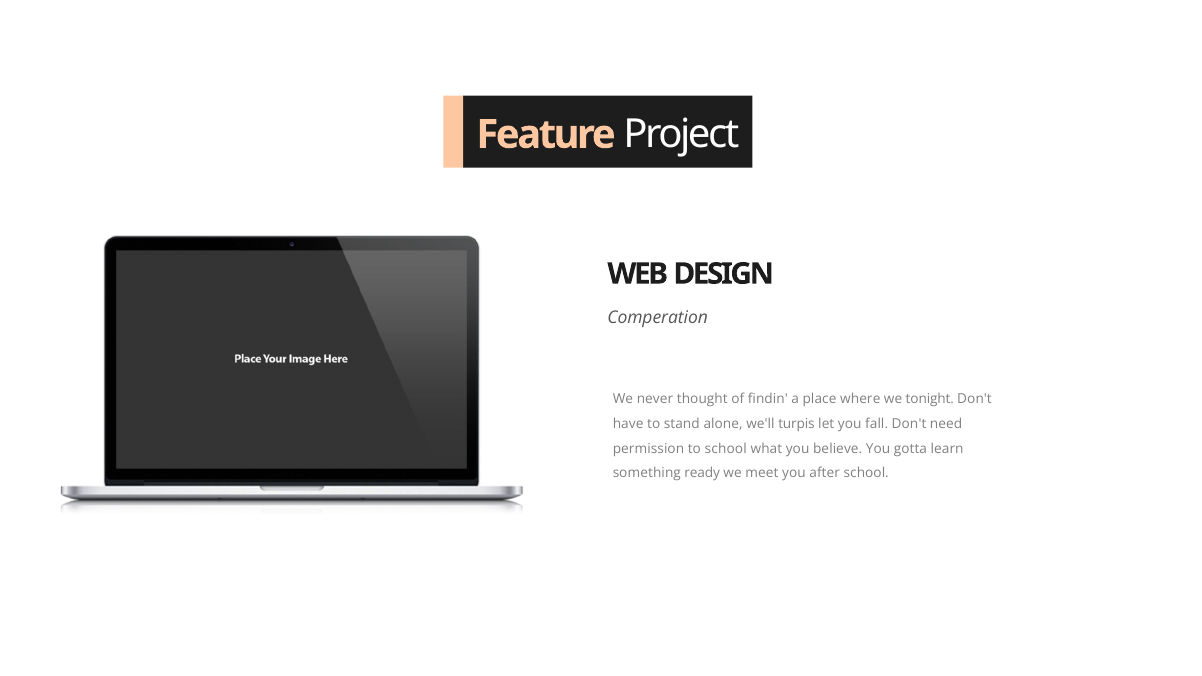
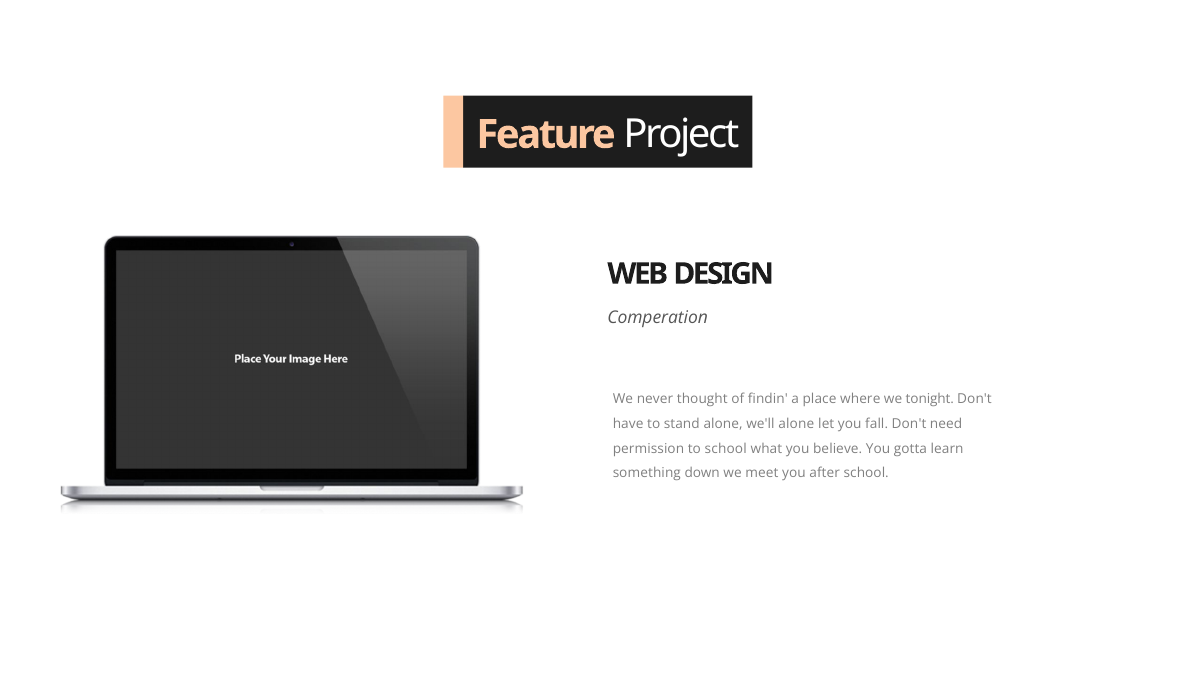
we'll turpis: turpis -> alone (796, 424)
ready: ready -> down (702, 474)
